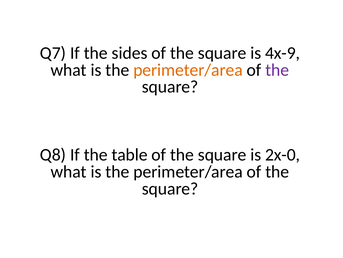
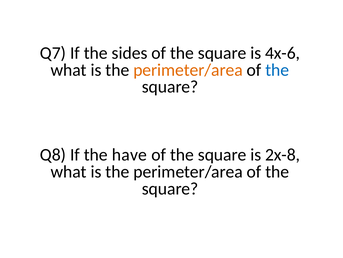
4x-9: 4x-9 -> 4x-6 (283, 53)
the colour: purple -> blue (277, 70)
table: table -> have (129, 154)
2x-0: 2x-0 -> 2x-8 (283, 154)
